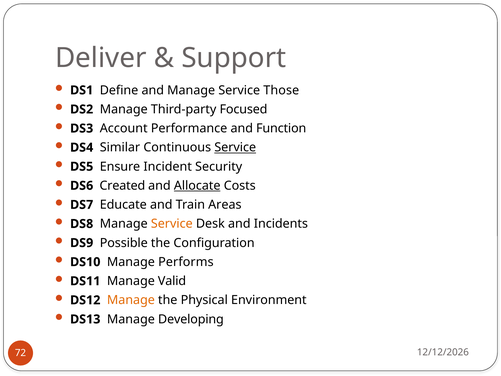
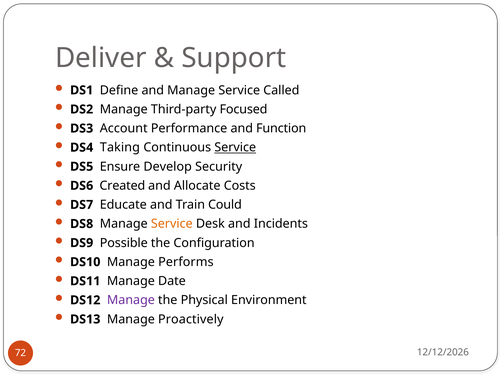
Those: Those -> Called (281, 90)
Similar: Similar -> Taking (120, 147)
Incident: Incident -> Develop (168, 166)
Allocate underline: present -> none (197, 186)
Areas: Areas -> Could (225, 205)
Valid: Valid -> Date (172, 281)
Manage colour: orange -> purple (131, 300)
Developing: Developing -> Proactively (191, 319)
